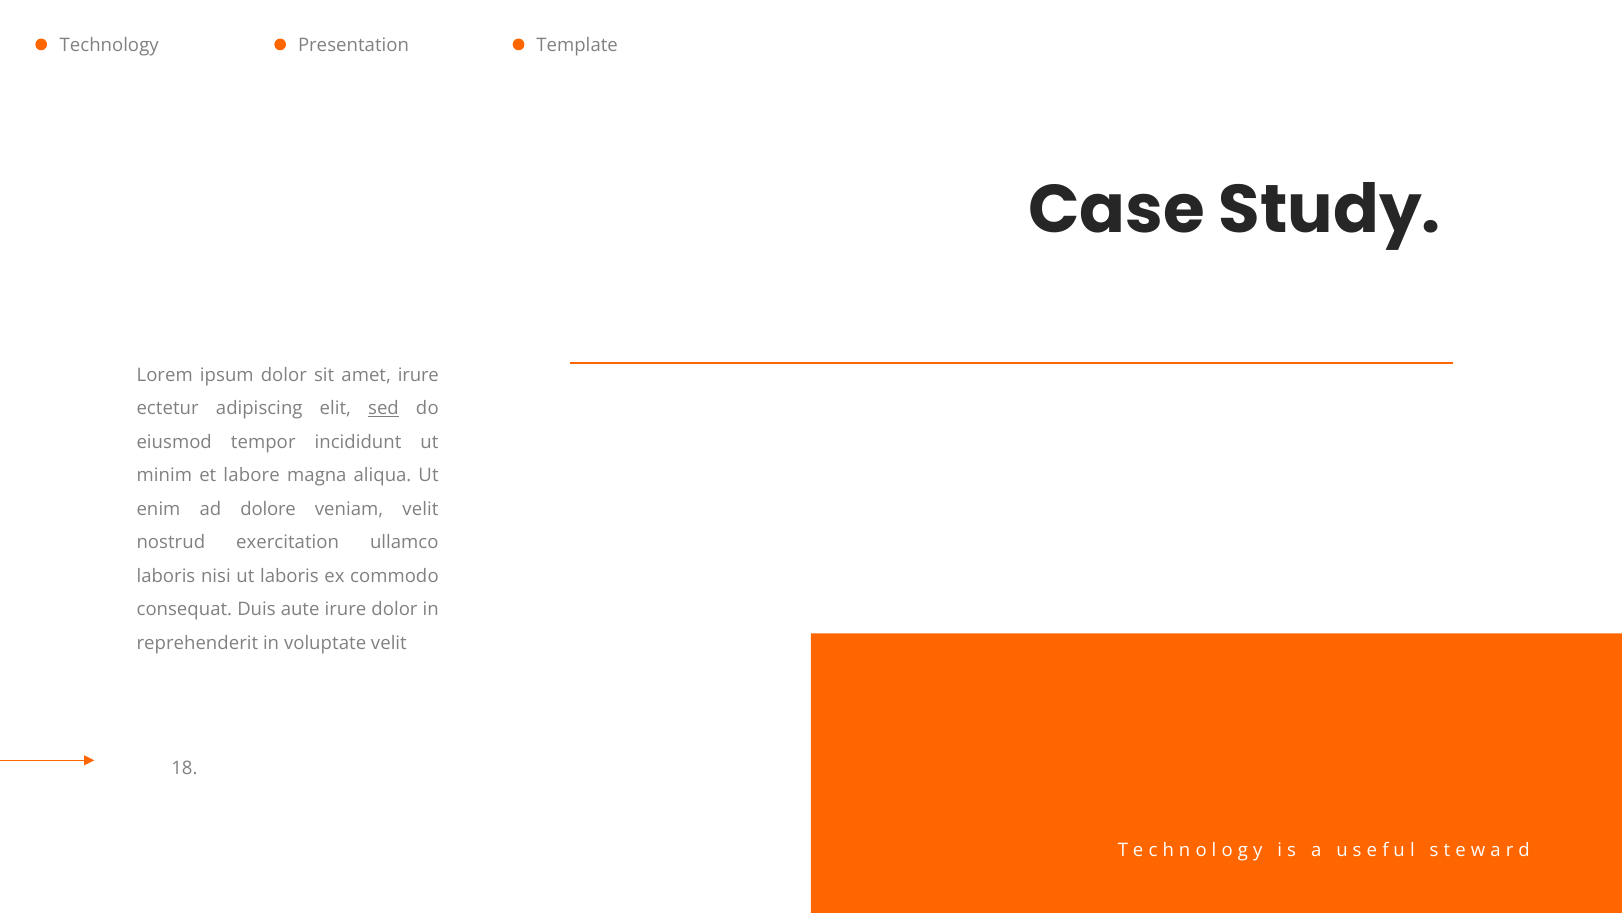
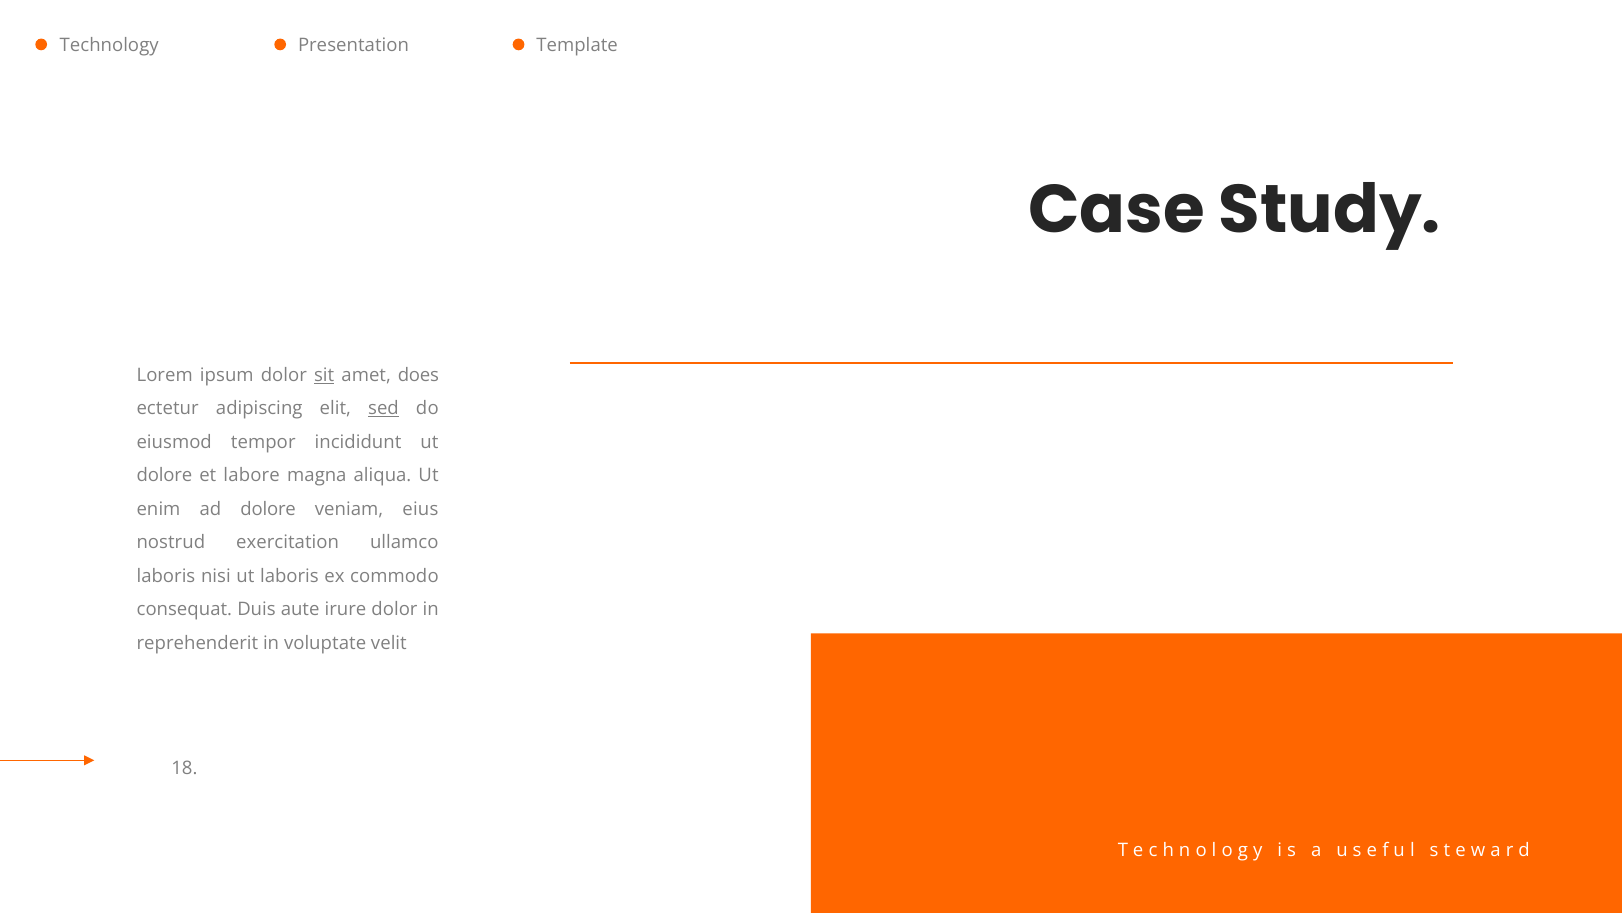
sit underline: none -> present (324, 375)
amet irure: irure -> does (418, 375)
minim: minim -> dolore (165, 475)
veniam velit: velit -> eius (420, 509)
